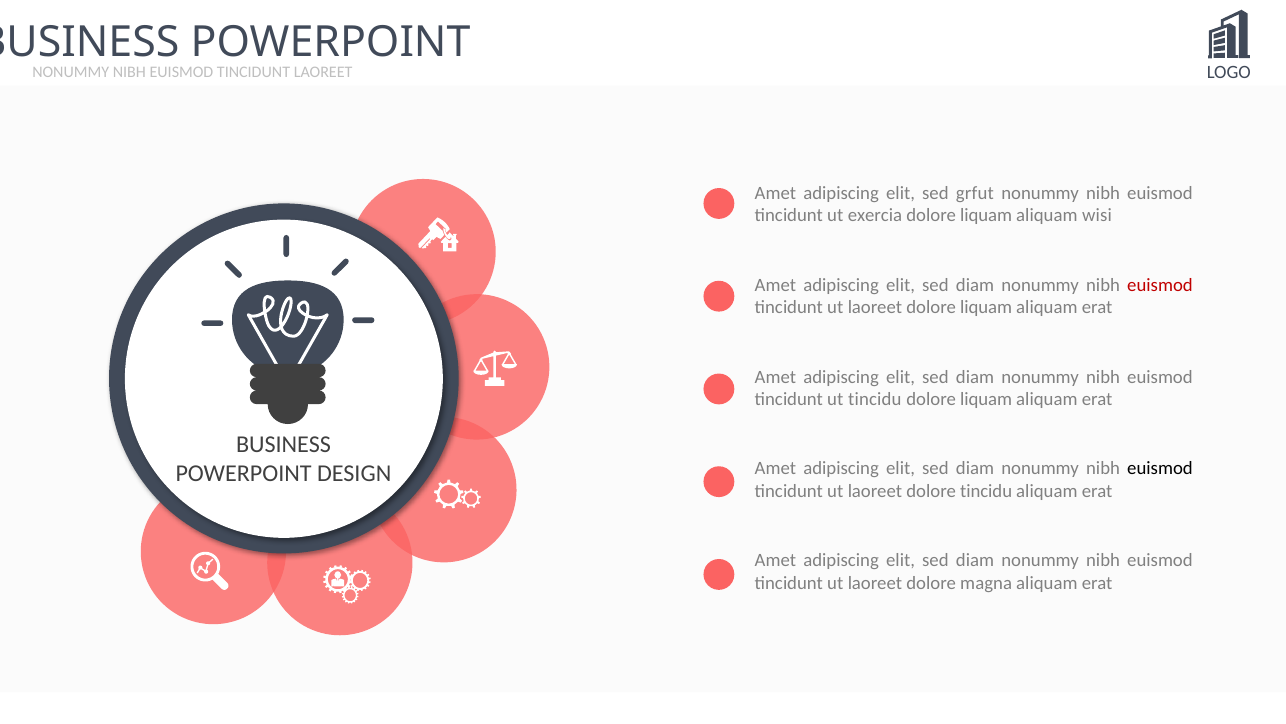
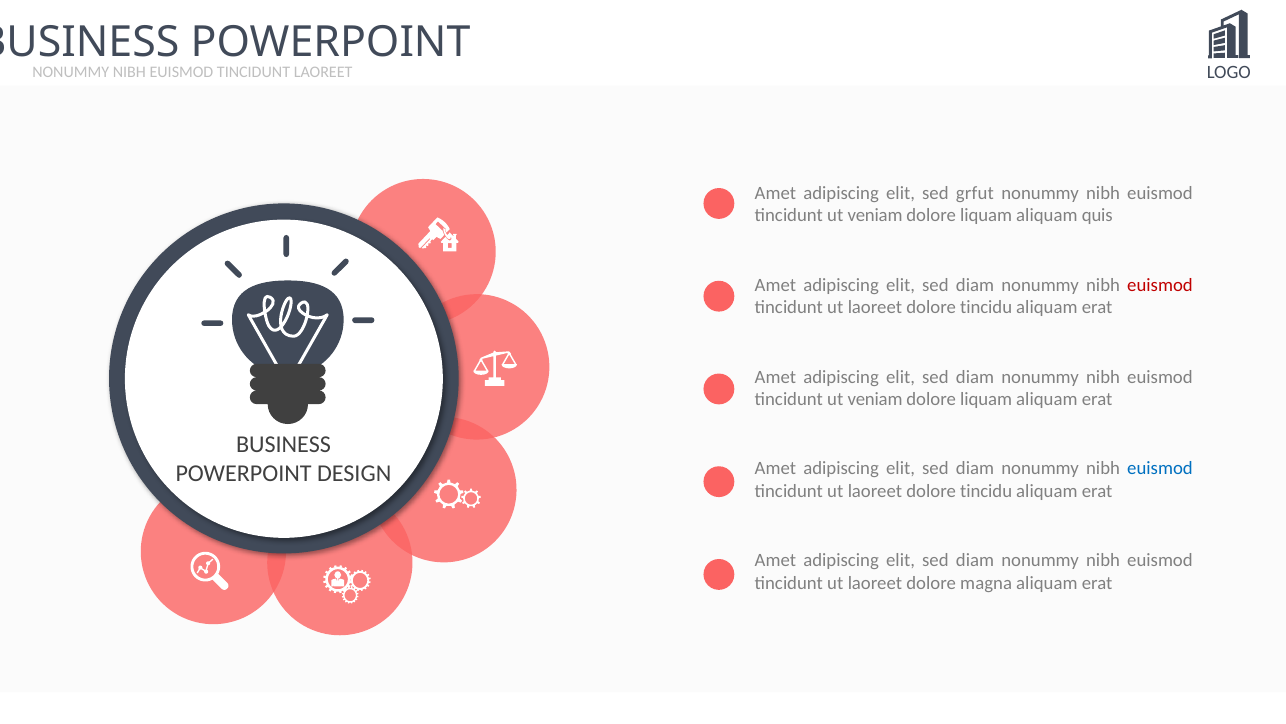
exercia: exercia -> veniam (875, 215)
wisi: wisi -> quis (1097, 215)
liquam: liquam -> tincidu (986, 307)
tincidu: tincidu -> veniam (875, 399)
euismod colour: black -> blue (1160, 468)
